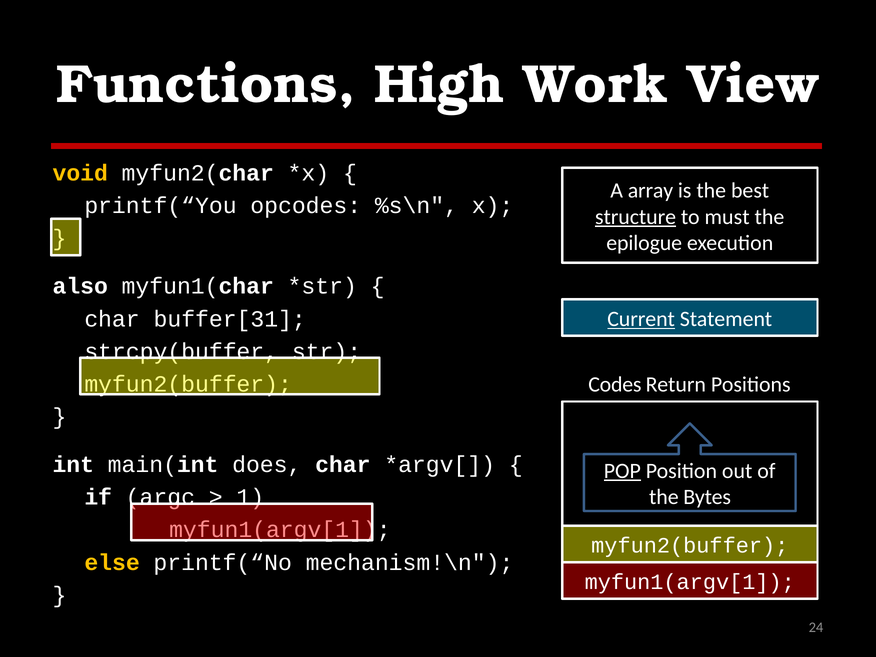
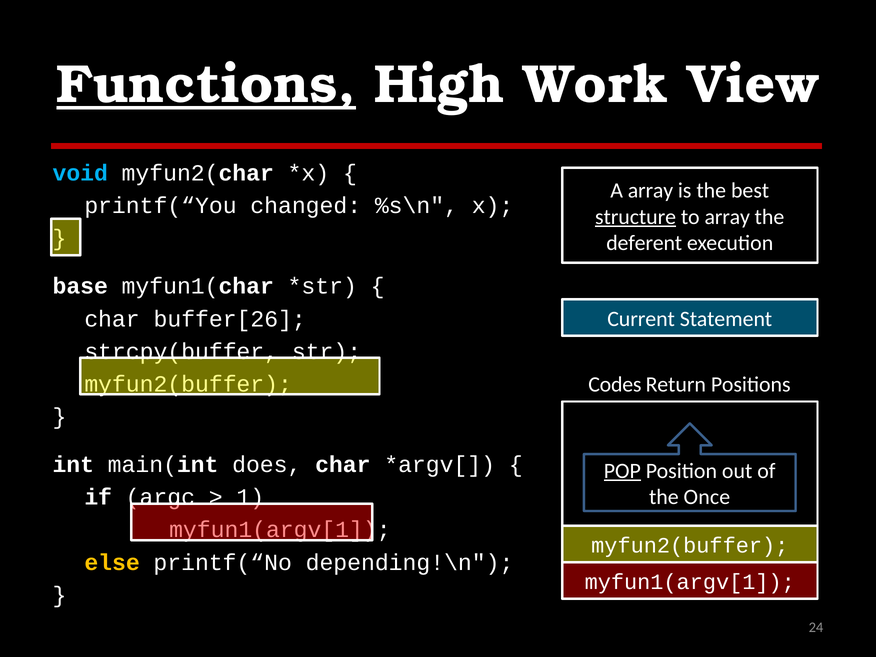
Functions underline: none -> present (206, 85)
void colour: yellow -> light blue (80, 173)
opcodes: opcodes -> changed (306, 206)
to must: must -> array (727, 217)
epilogue: epilogue -> deferent (644, 243)
also: also -> base (80, 286)
Current underline: present -> none (641, 319)
buffer[31: buffer[31 -> buffer[26 (230, 319)
Bytes: Bytes -> Once (707, 497)
mechanism!\n: mechanism!\n -> depending!\n (410, 562)
